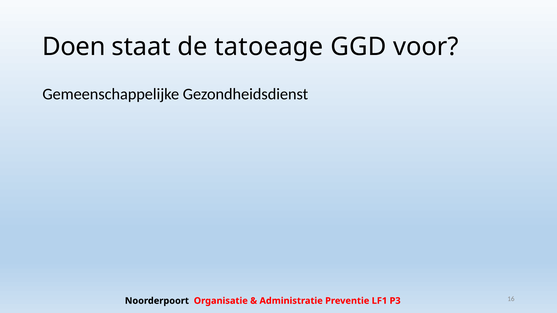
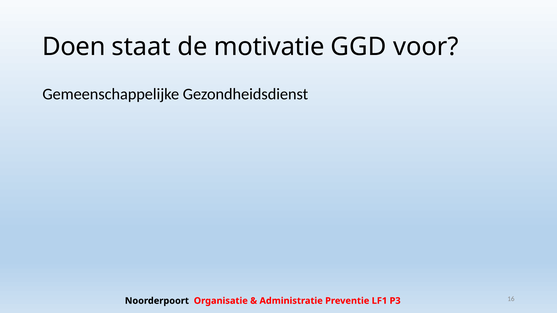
tatoeage: tatoeage -> motivatie (269, 47)
